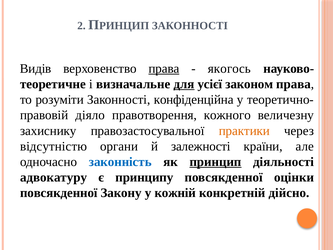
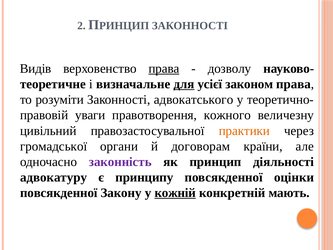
якогось: якогось -> дозволу (229, 69)
конфіденційна: конфіденційна -> адвокатського (194, 100)
діяло: діяло -> уваги (90, 115)
захиснику: захиснику -> цивільний (48, 131)
відсутністю: відсутністю -> громадської (54, 146)
залежності: залежності -> договорам (201, 146)
законність colour: blue -> purple (120, 162)
принцип underline: present -> none (215, 162)
кожній underline: none -> present (175, 193)
дійсно: дійсно -> мають (289, 193)
